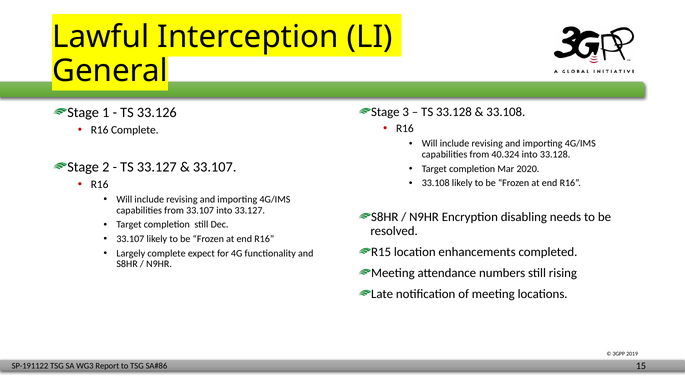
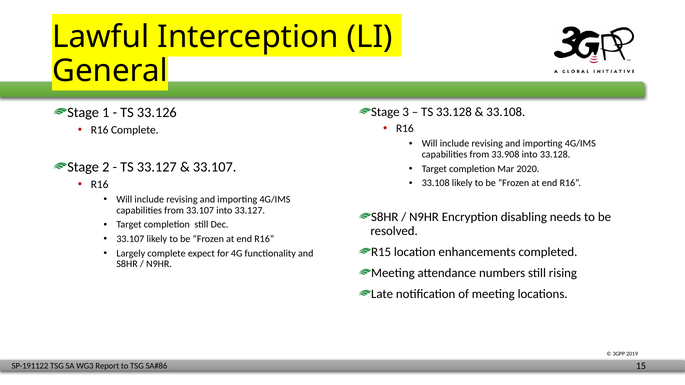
40.324: 40.324 -> 33.908 (505, 155)
